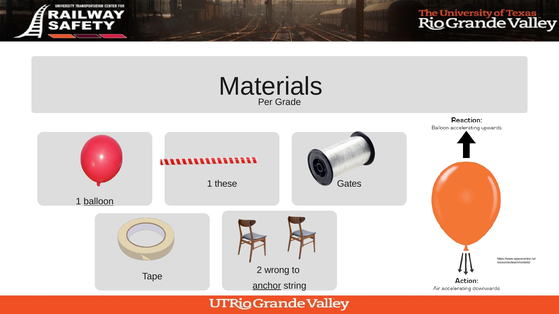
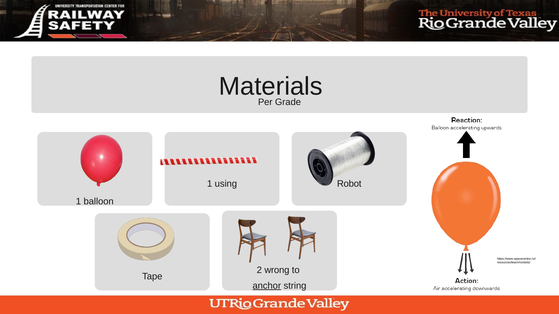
these: these -> using (226, 184)
Gates: Gates -> Robot (349, 184)
balloon underline: present -> none (99, 202)
